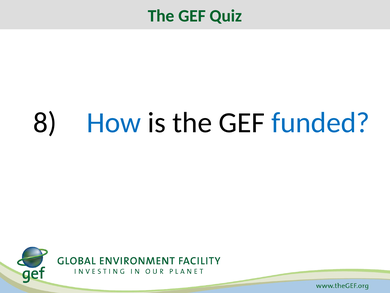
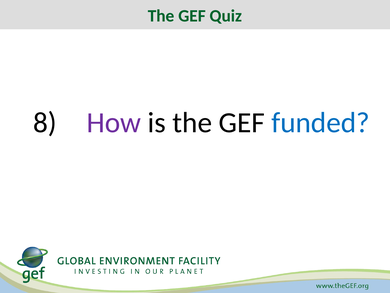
How colour: blue -> purple (114, 122)
